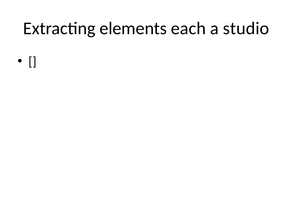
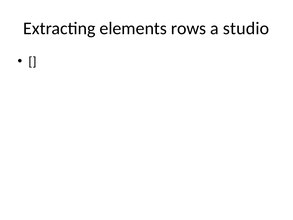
each: each -> rows (189, 28)
